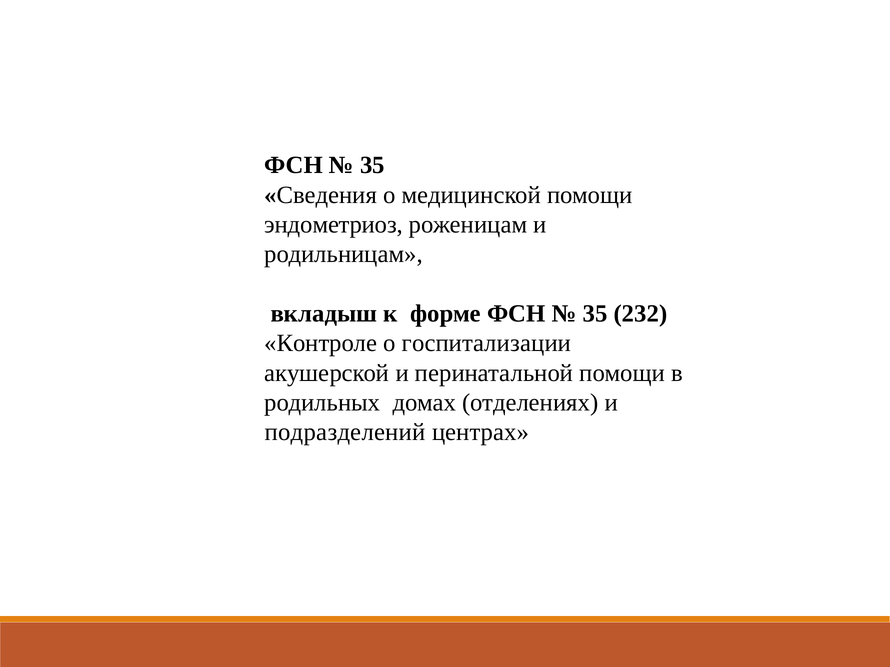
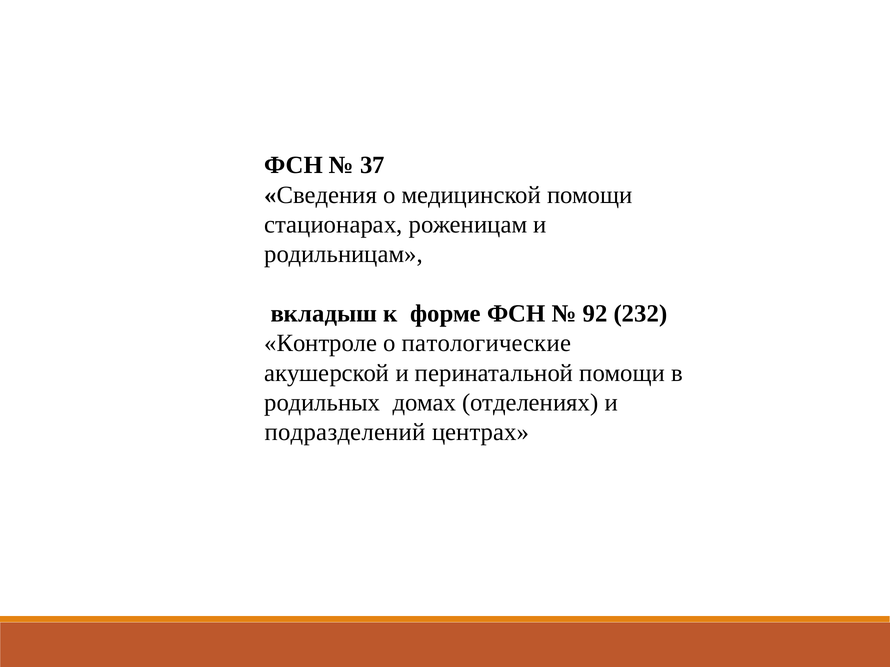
35: 35 -> 37 (372, 165)
эндометриоз: эндометриоз -> стационарах (334, 225)
35: 35 -> 92 (595, 314)
госпитализации: госпитализации -> патологические (486, 344)
